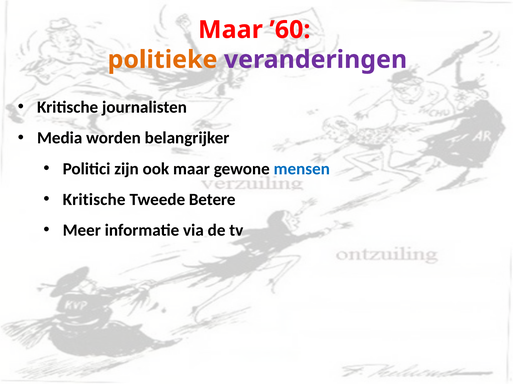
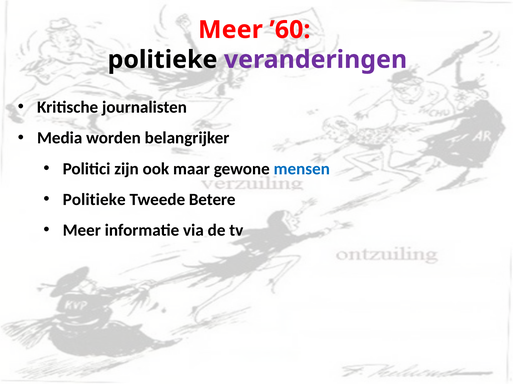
Maar: Maar -> Meer (230, 30)
politieke colour: orange -> black (163, 60)
Kritische: Kritische -> Politieke (94, 200)
